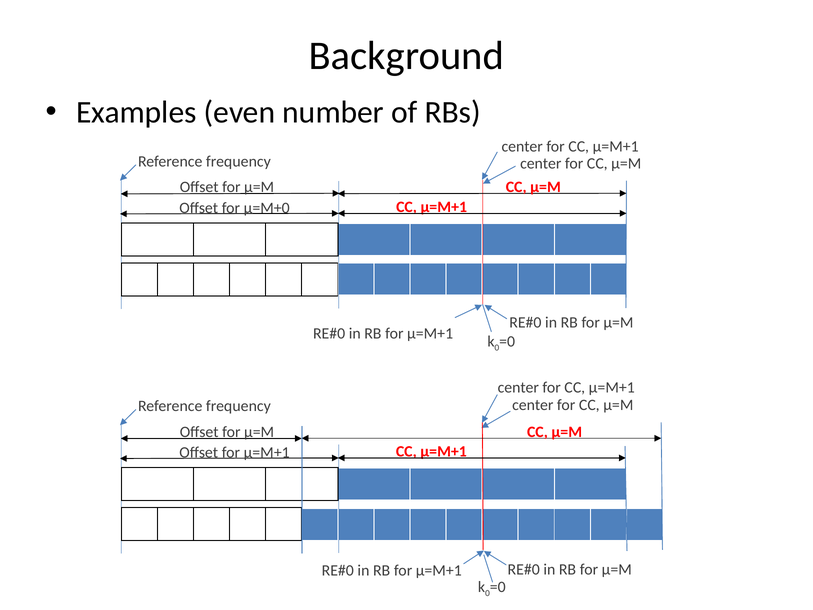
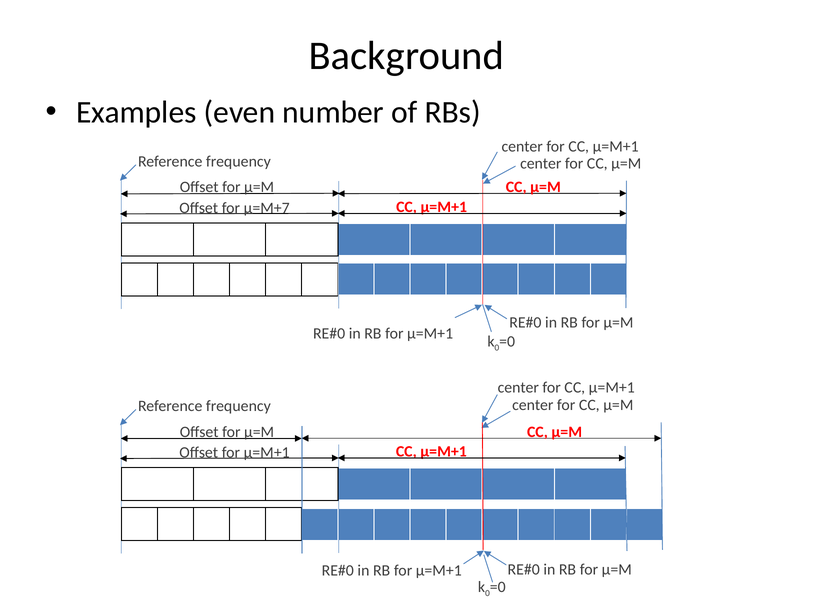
µ=M+0: µ=M+0 -> µ=M+7 (267, 208)
